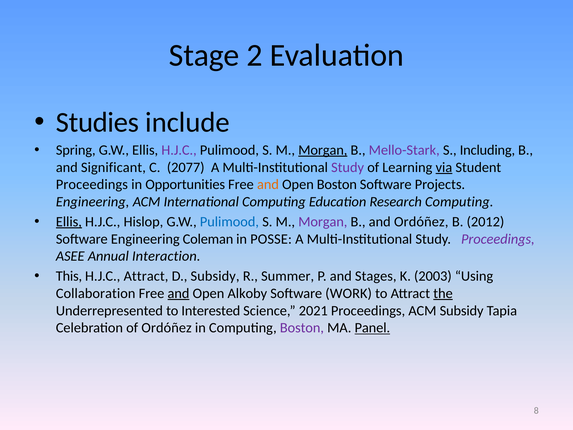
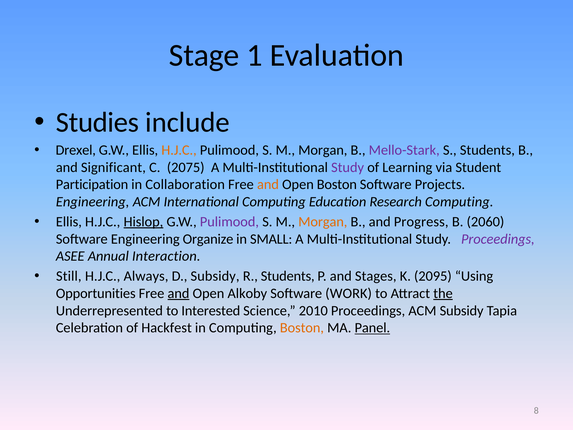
2: 2 -> 1 (255, 55)
Spring: Spring -> Drexel (76, 150)
H.J.C colour: purple -> orange (179, 150)
Morgan underline: present -> none (323, 150)
S Including: Including -> Students (487, 150)
2077: 2077 -> 2075 (186, 167)
via underline: present -> none (444, 167)
Proceedings: Proceedings -> Participation (92, 184)
Opportunities: Opportunities -> Collaboration (185, 184)
Ellis underline: present -> none (69, 222)
Hislop underline: none -> present (143, 222)
Pulimood colour: blue -> purple (229, 222)
Morgan colour: purple -> orange (323, 222)
and Ordóñez: Ordóñez -> Progress (421, 222)
2012: 2012 -> 2060 (485, 222)
Coleman: Coleman -> Organize (208, 239)
POSSE: POSSE -> SMALL (271, 239)
This: This -> Still (69, 276)
H.J.C Attract: Attract -> Always (146, 276)
R Summer: Summer -> Students (288, 276)
2003: 2003 -> 2095 (433, 276)
Collaboration: Collaboration -> Opportunities (96, 293)
2021: 2021 -> 2010 (313, 310)
of Ordóñez: Ordóñez -> Hackfest (167, 328)
Boston colour: purple -> orange (302, 328)
